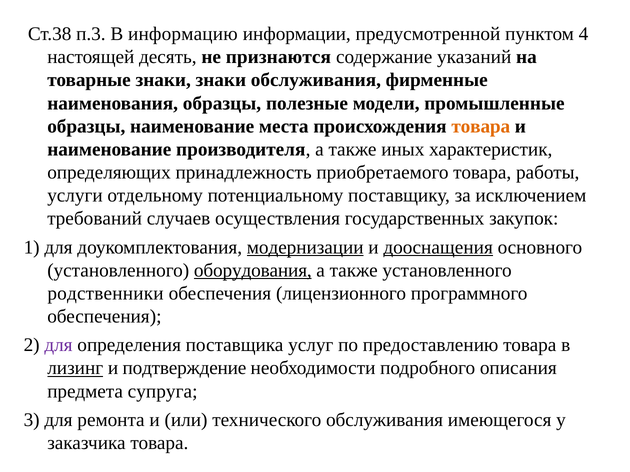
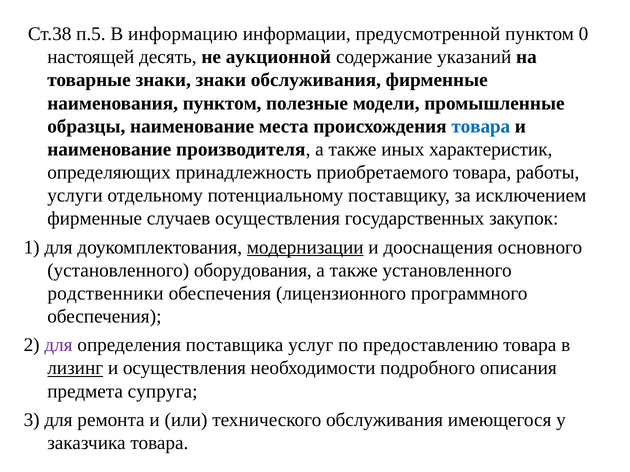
п.3: п.3 -> п.5 (91, 34)
4: 4 -> 0 (584, 34)
признаются: признаются -> аукционной (278, 57)
наименования образцы: образцы -> пунктом (222, 103)
товара colour: orange -> blue (481, 126)
требований: требований -> фирменные (95, 219)
дооснащения underline: present -> none (438, 247)
оборудования underline: present -> none (253, 271)
и подтверждение: подтверждение -> осуществления (184, 368)
